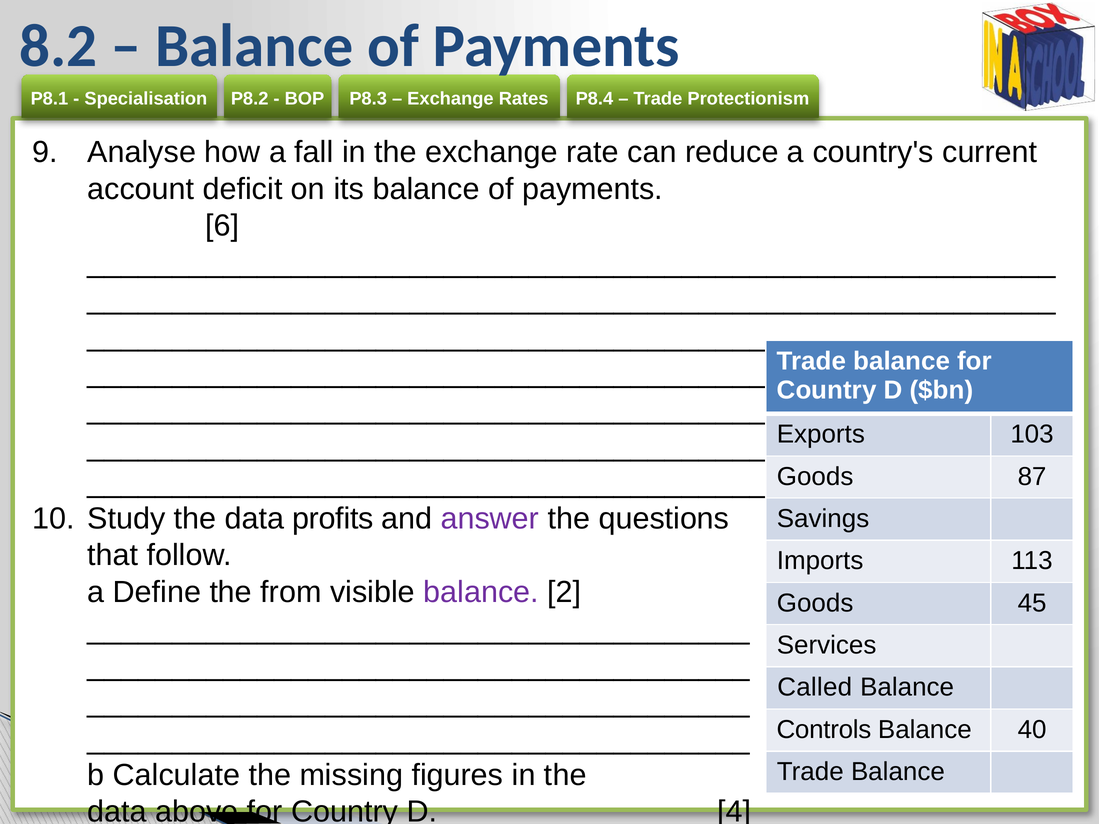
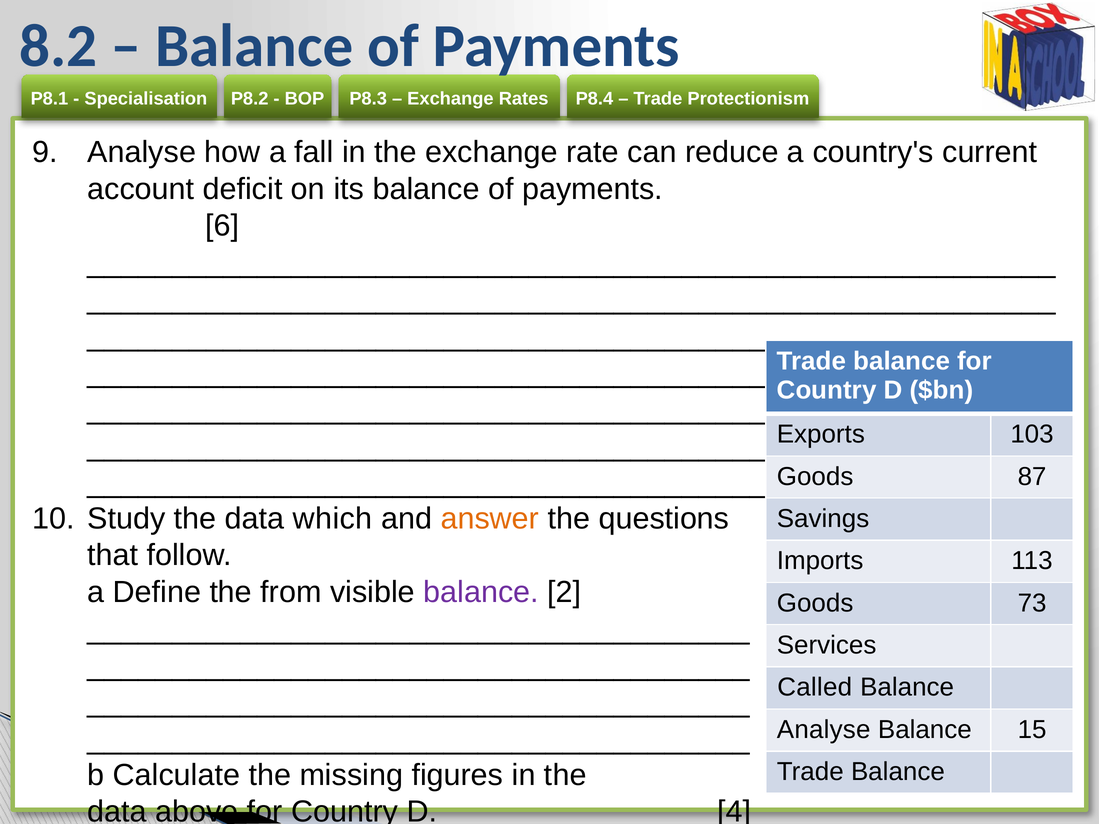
profits: profits -> which (333, 519)
answer colour: purple -> orange (490, 519)
45: 45 -> 73 (1032, 603)
Controls: Controls -> Analyse (824, 730)
40: 40 -> 15 (1032, 730)
